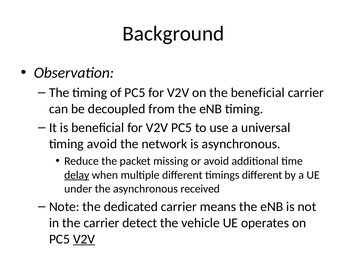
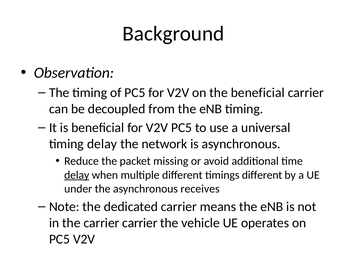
timing avoid: avoid -> delay (102, 144)
received: received -> receives (200, 189)
carrier detect: detect -> carrier (140, 223)
V2V underline: present -> none (84, 239)
